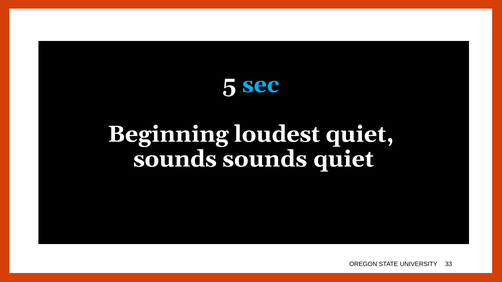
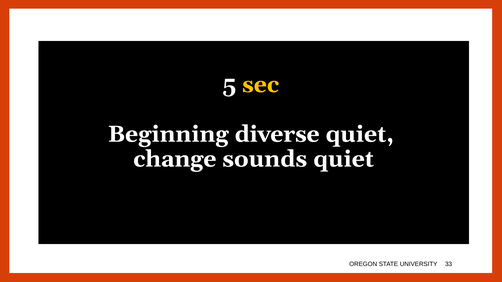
sec colour: light blue -> yellow (261, 85)
loudest: loudest -> diverse (277, 134)
sounds: sounds -> change (175, 159)
